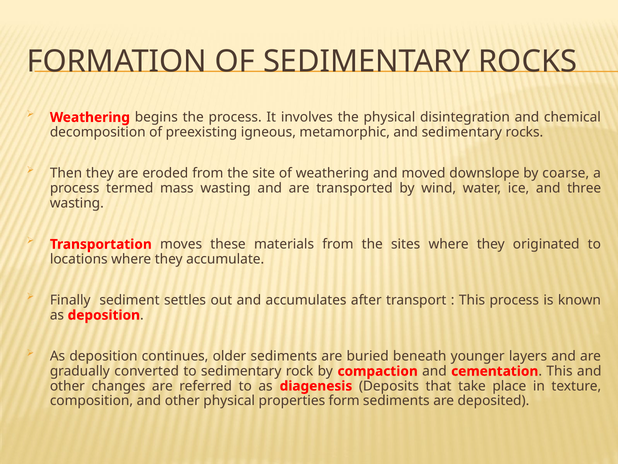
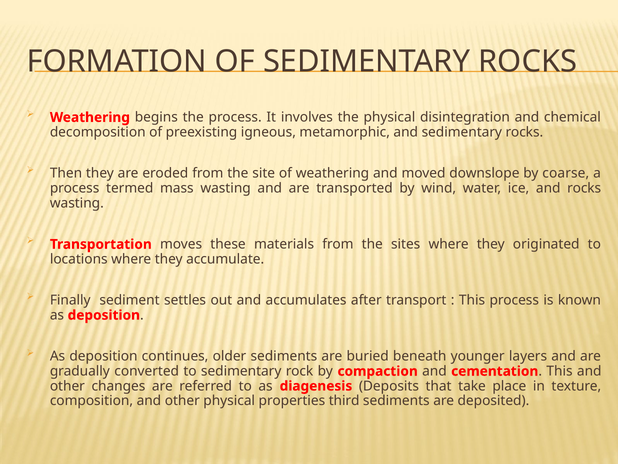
and three: three -> rocks (584, 188)
form: form -> third (344, 400)
